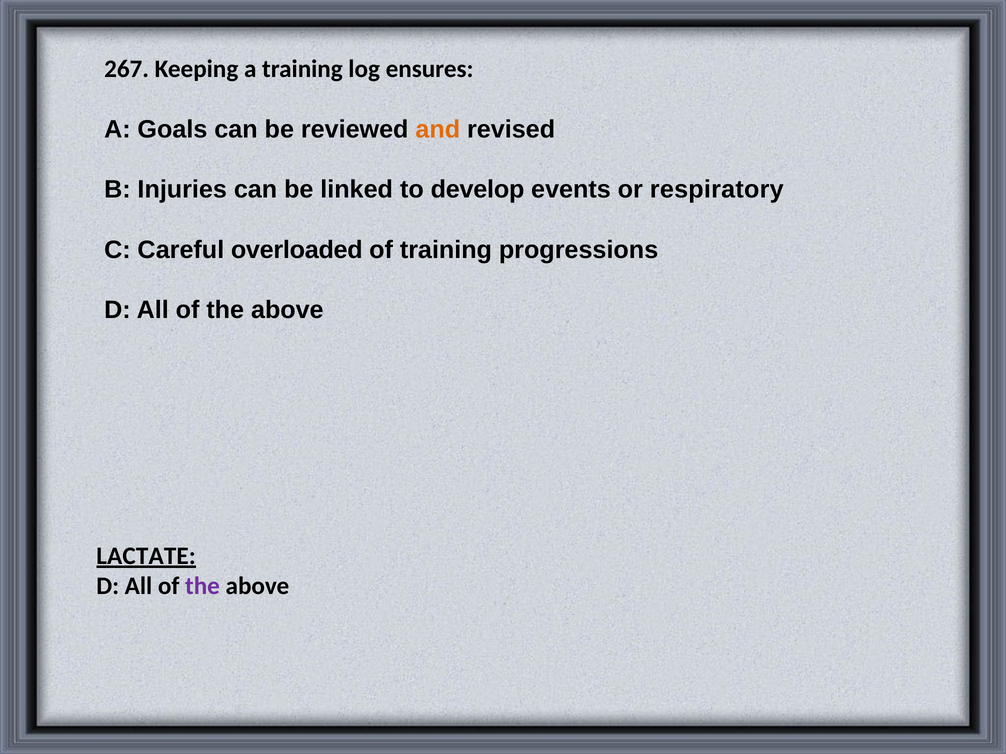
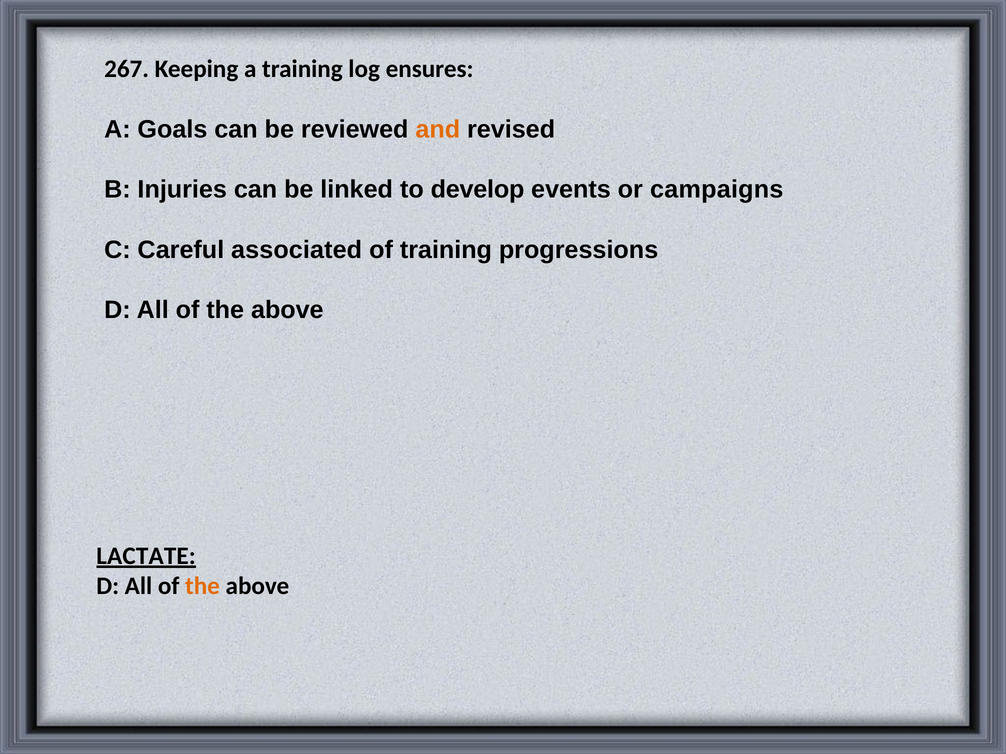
respiratory: respiratory -> campaigns (717, 190)
overloaded: overloaded -> associated (297, 250)
the colour: purple -> orange (202, 586)
